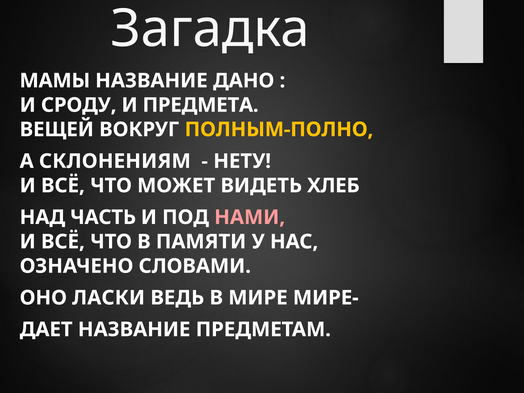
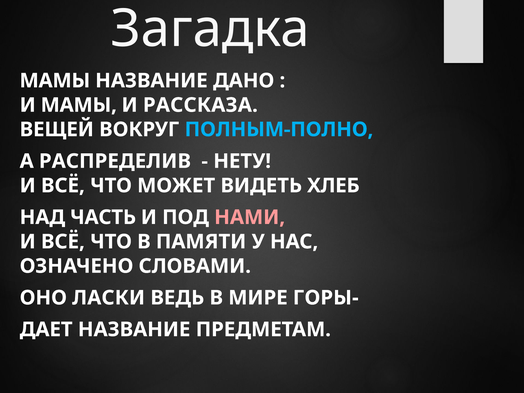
И СРОДУ: СРОДУ -> МАМЫ (79, 105)
ПРЕДМЕТА: ПРЕДМЕТА -> РАССКАЗА (200, 105)
ПОЛНЫМ-ПОЛНО colour: yellow -> light blue (279, 129)
СКЛОНЕНИЯМ: СКЛОНЕНИЯМ -> РАСПРЕДЕЛИВ (115, 161)
МИРЕ-: МИРЕ- -> ГОРЫ- (326, 298)
